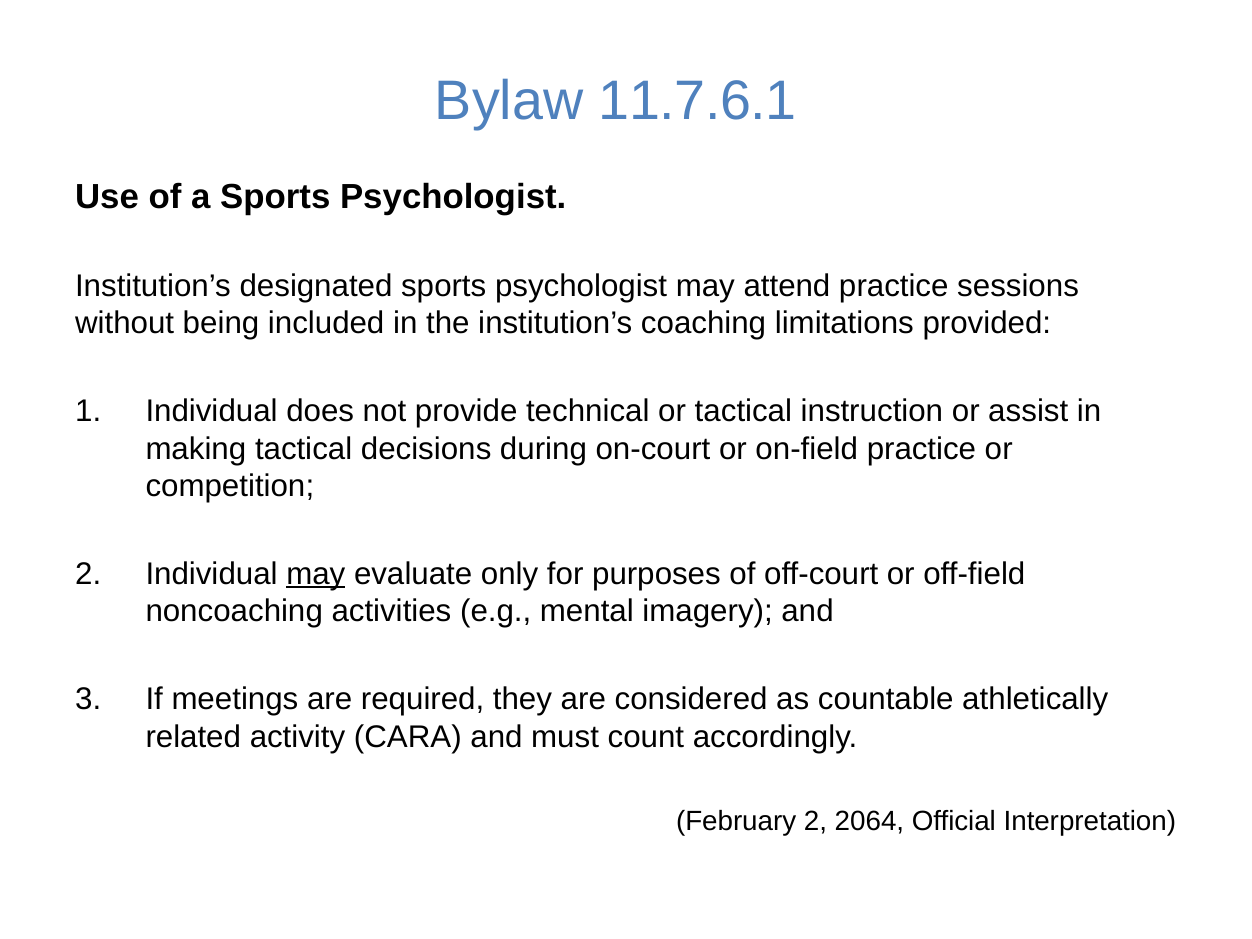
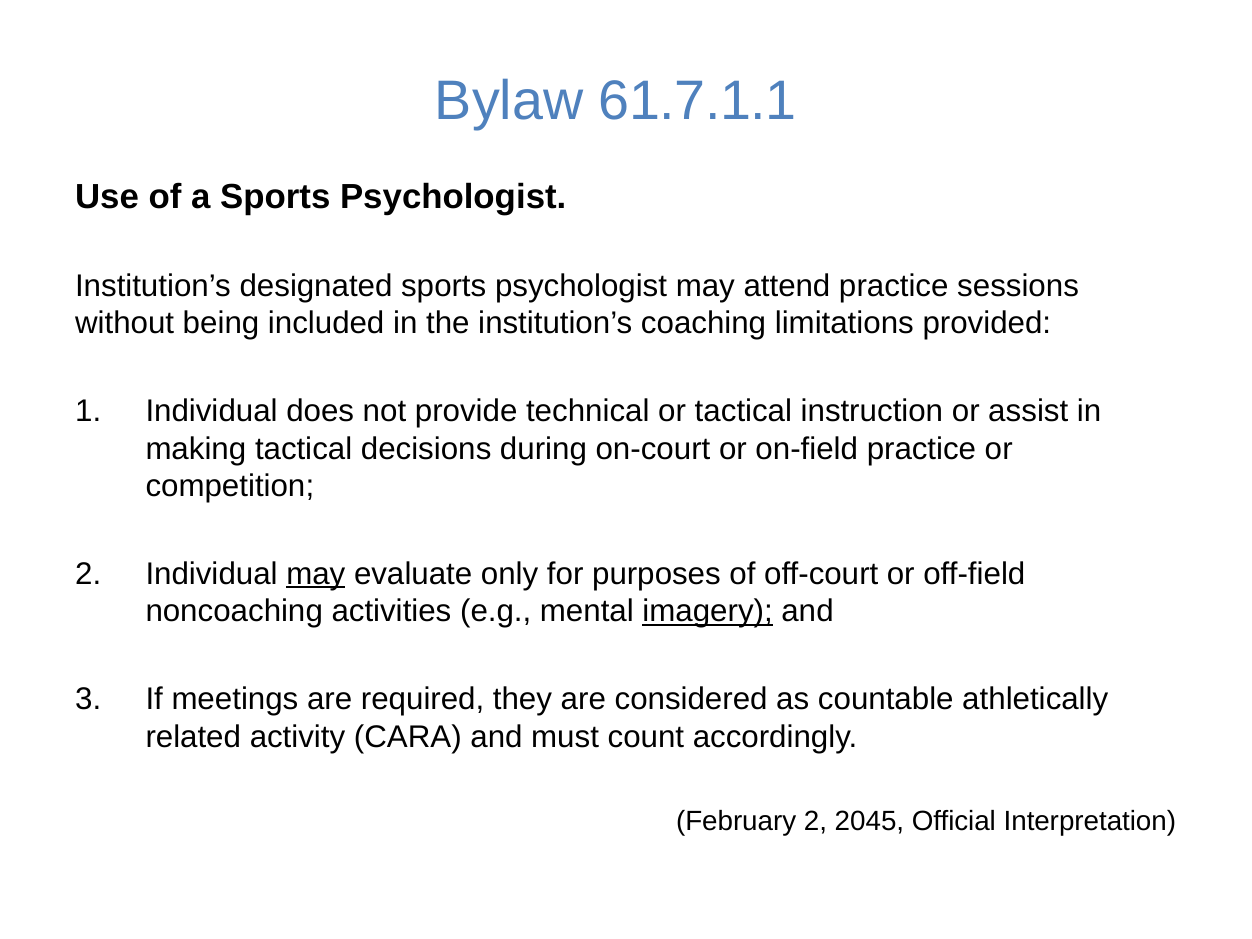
11.7.6.1: 11.7.6.1 -> 61.7.1.1 (698, 101)
imagery underline: none -> present (708, 612)
2064: 2064 -> 2045 (869, 821)
